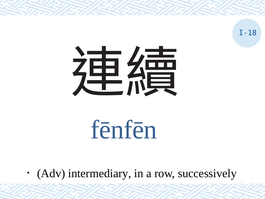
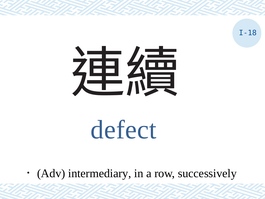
fēnfēn: fēnfēn -> defect (123, 129)
